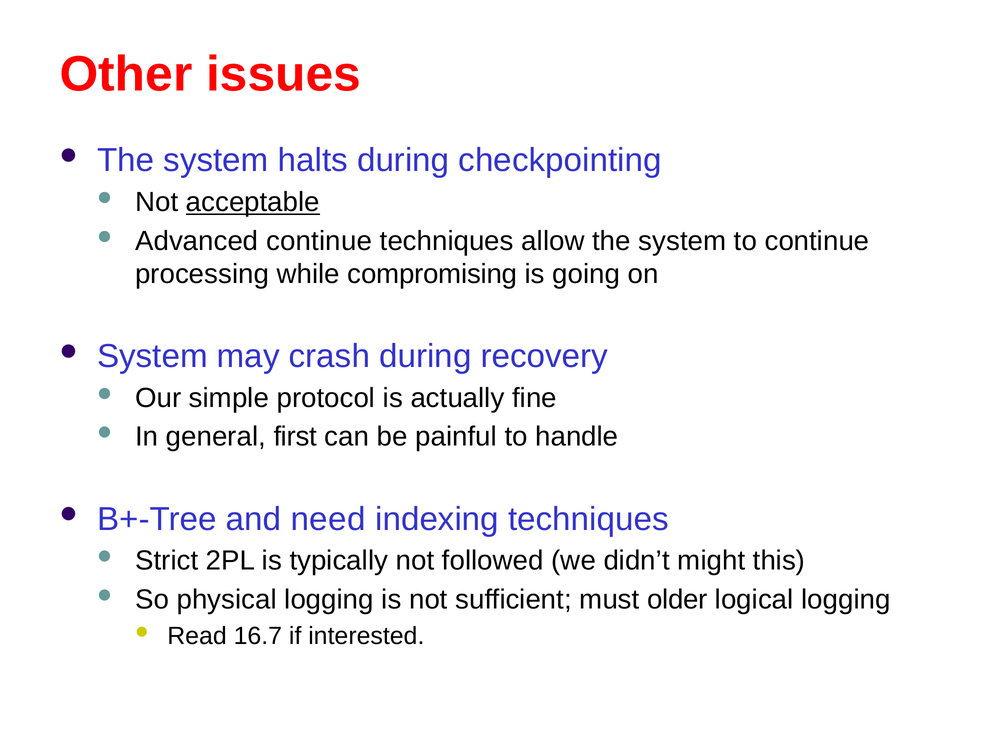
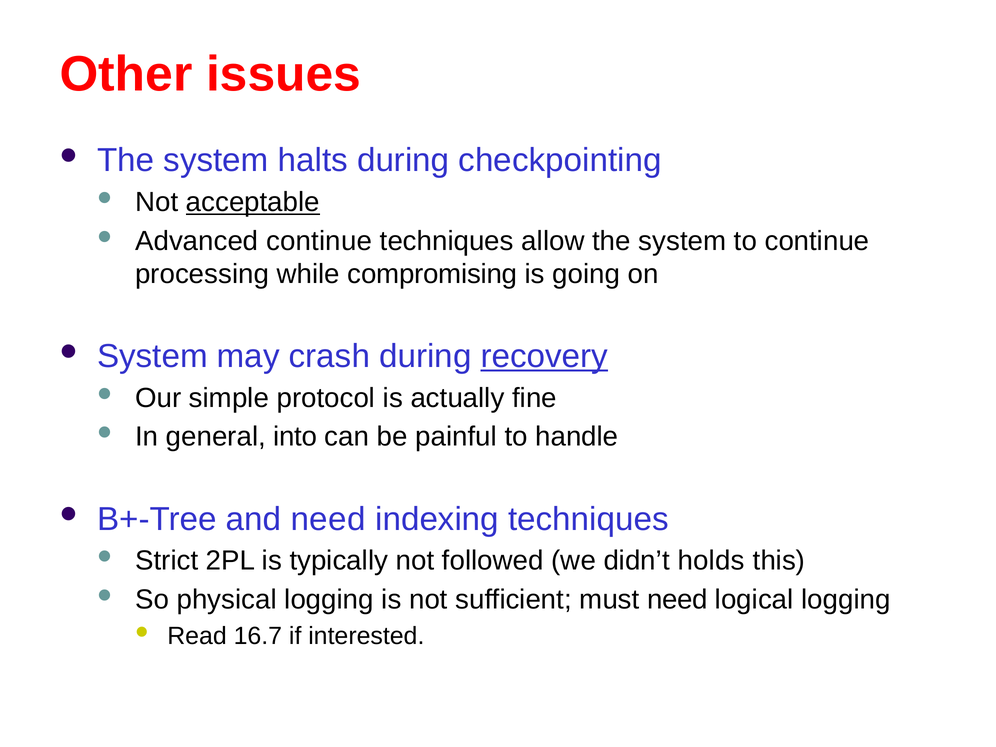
recovery underline: none -> present (544, 356)
first: first -> into (295, 437)
might: might -> holds (711, 561)
must older: older -> need (677, 600)
